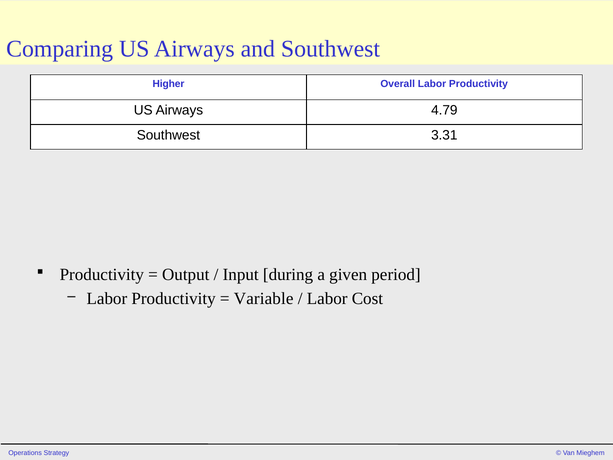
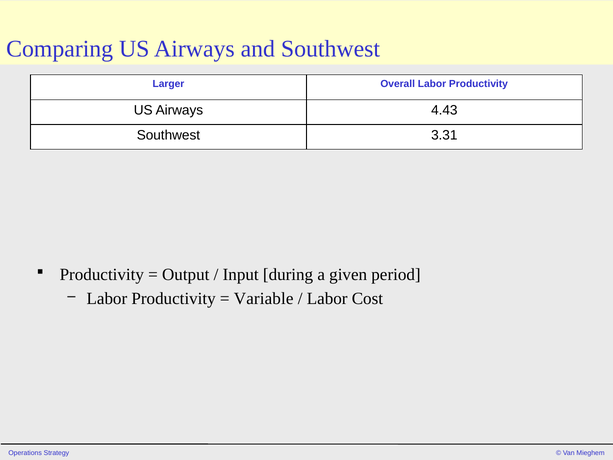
Higher: Higher -> Larger (168, 84)
4.79: 4.79 -> 4.43 (444, 110)
